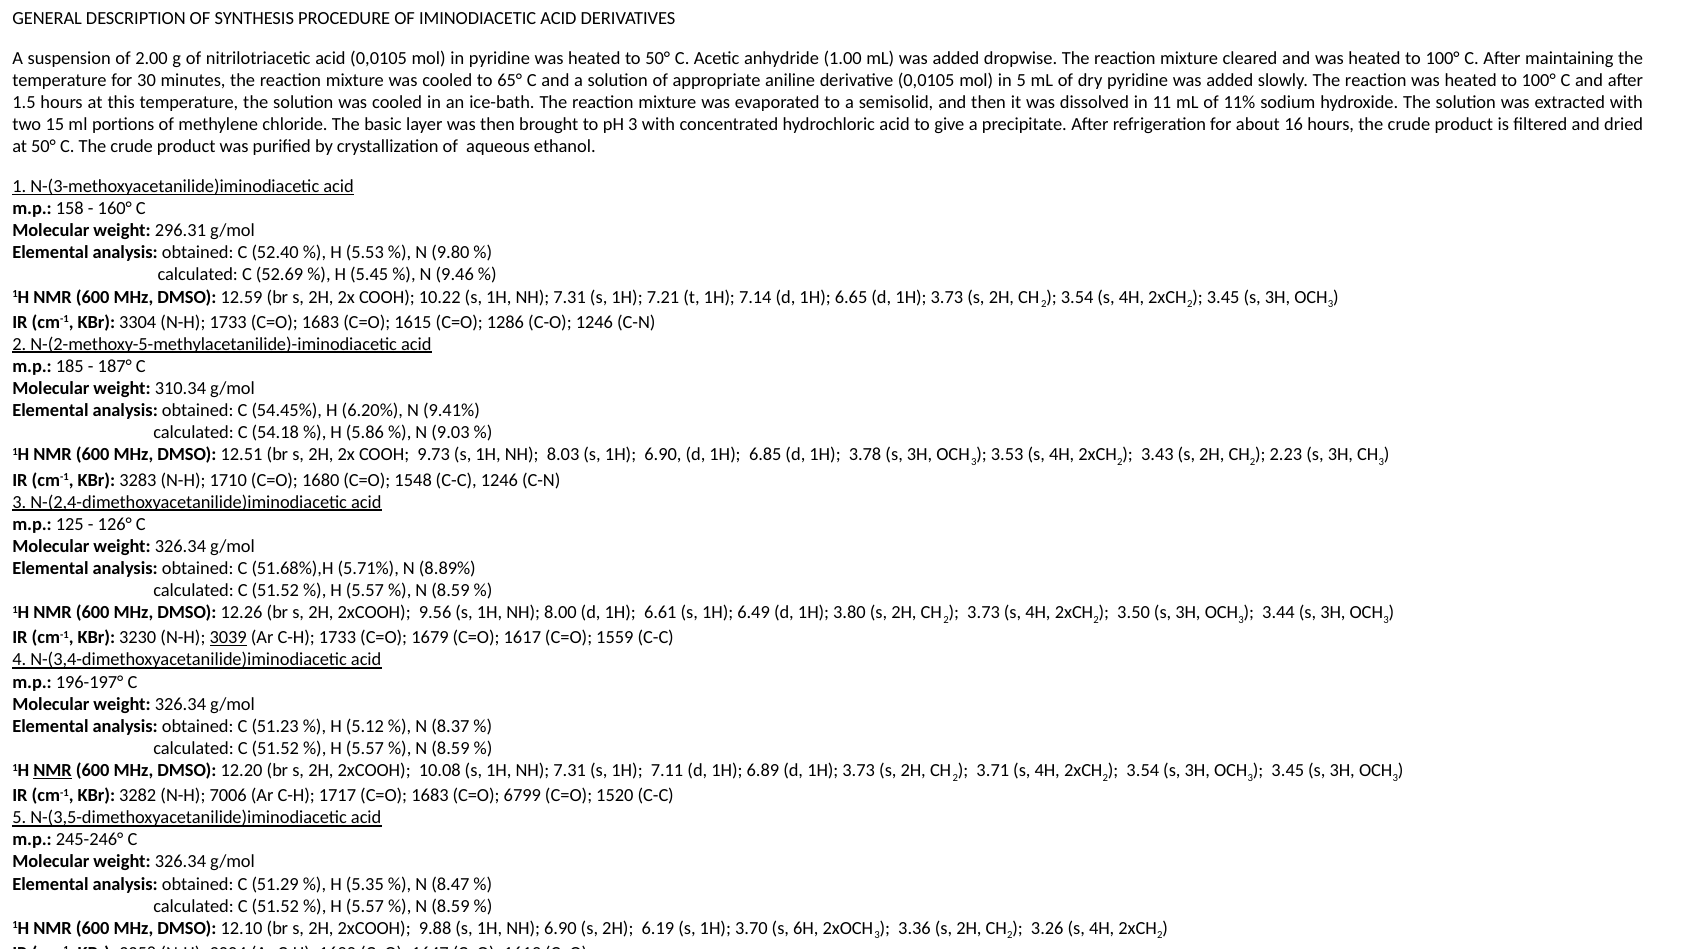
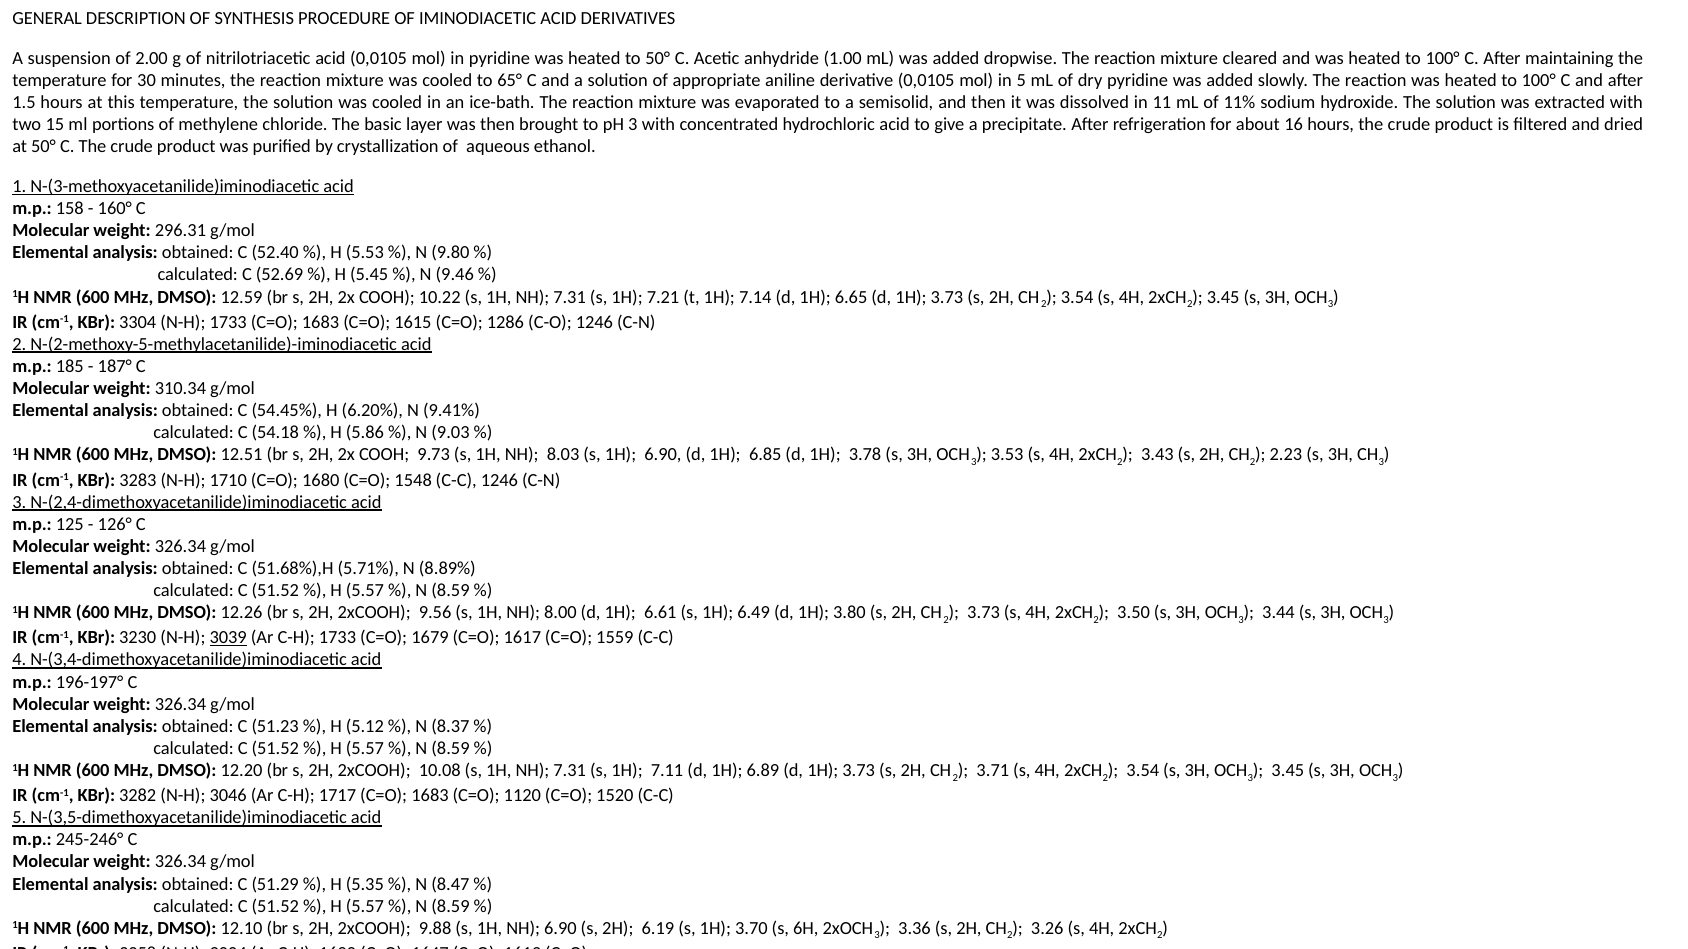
NMR underline: present -> none (52, 771)
7006: 7006 -> 3046 (228, 796)
6799: 6799 -> 1120 (522, 796)
